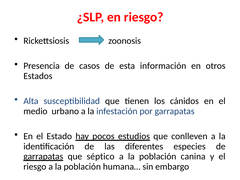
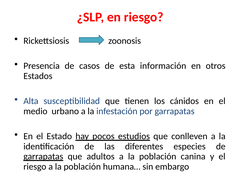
séptico: séptico -> adultos (101, 156)
